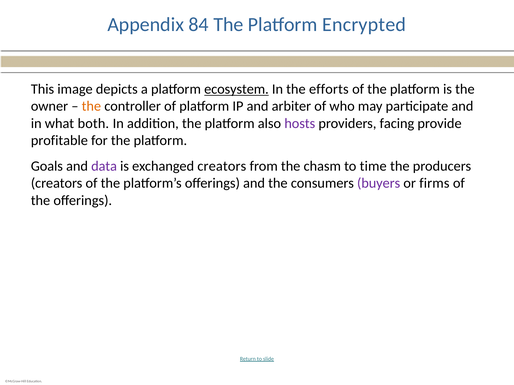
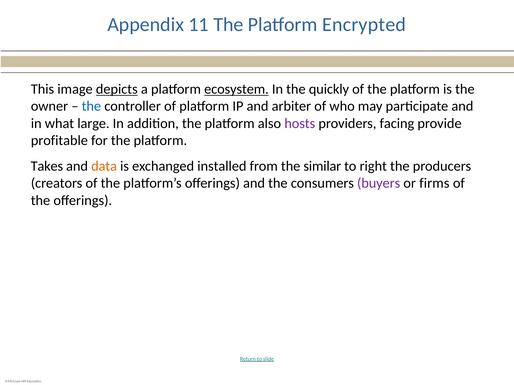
84: 84 -> 11 (199, 25)
depicts underline: none -> present (117, 89)
efforts: efforts -> quickly (329, 89)
the colour: orange -> blue (91, 106)
both: both -> large (93, 124)
Goals: Goals -> Takes (47, 166)
data colour: purple -> orange (104, 166)
exchanged creators: creators -> installed (222, 166)
chasm: chasm -> similar (322, 166)
time: time -> right (373, 166)
